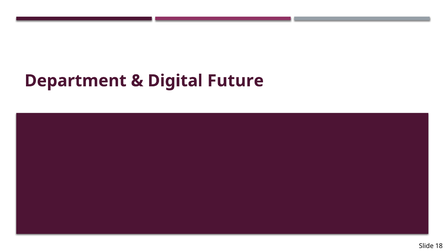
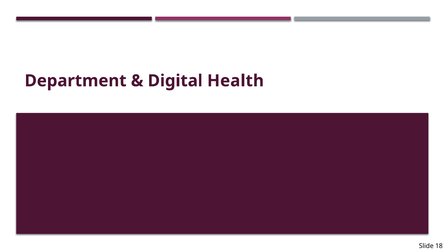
Future: Future -> Health (236, 81)
